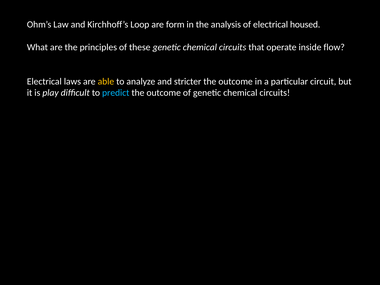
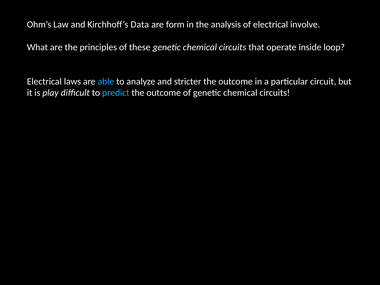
Loop: Loop -> Data (140, 24)
housed: housed -> involve (305, 24)
flow: flow -> loop (334, 47)
able colour: yellow -> light blue (106, 81)
